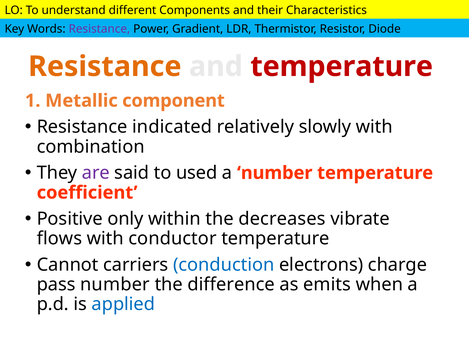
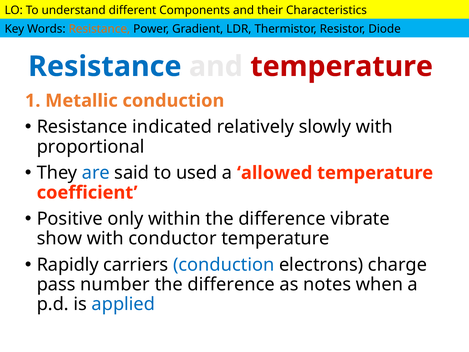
Resistance colour: purple -> orange (99, 29)
Resistance colour: orange -> blue (105, 66)
Metallic component: component -> conduction (173, 101)
combination: combination -> proportional (91, 147)
are colour: purple -> blue (96, 173)
a number: number -> allowed (275, 173)
within the decreases: decreases -> difference (282, 219)
flows: flows -> show (59, 238)
Cannot: Cannot -> Rapidly (68, 265)
emits: emits -> notes (327, 284)
